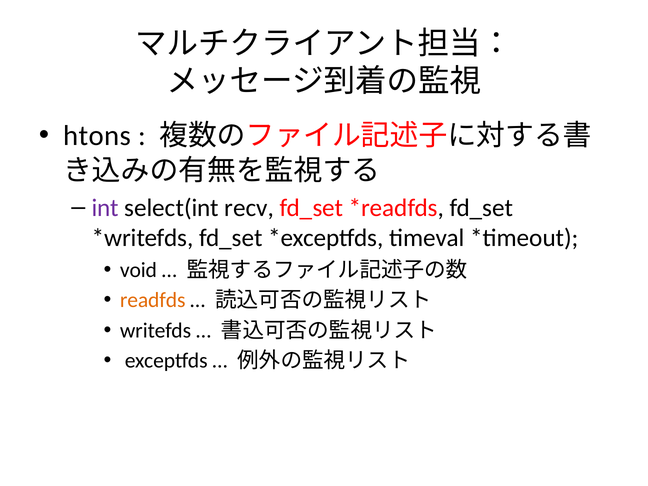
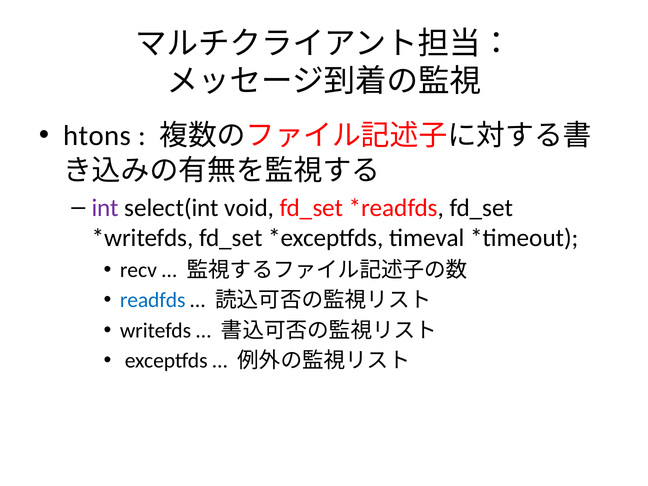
recv: recv -> void (249, 208)
void: void -> recv (138, 270)
readfds colour: orange -> blue (153, 300)
